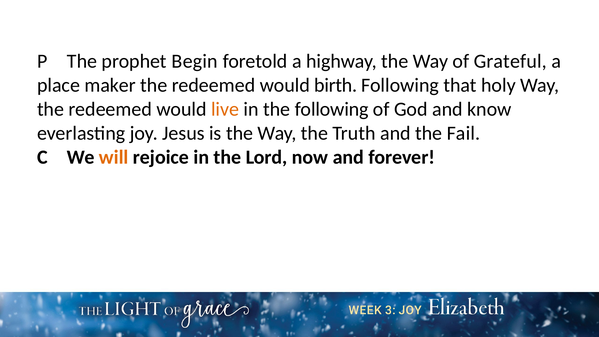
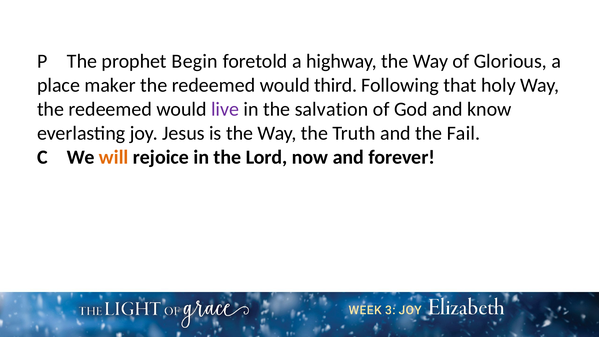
Grateful: Grateful -> Glorious (510, 61)
birth: birth -> third (336, 85)
live colour: orange -> purple (225, 109)
the following: following -> salvation (331, 109)
